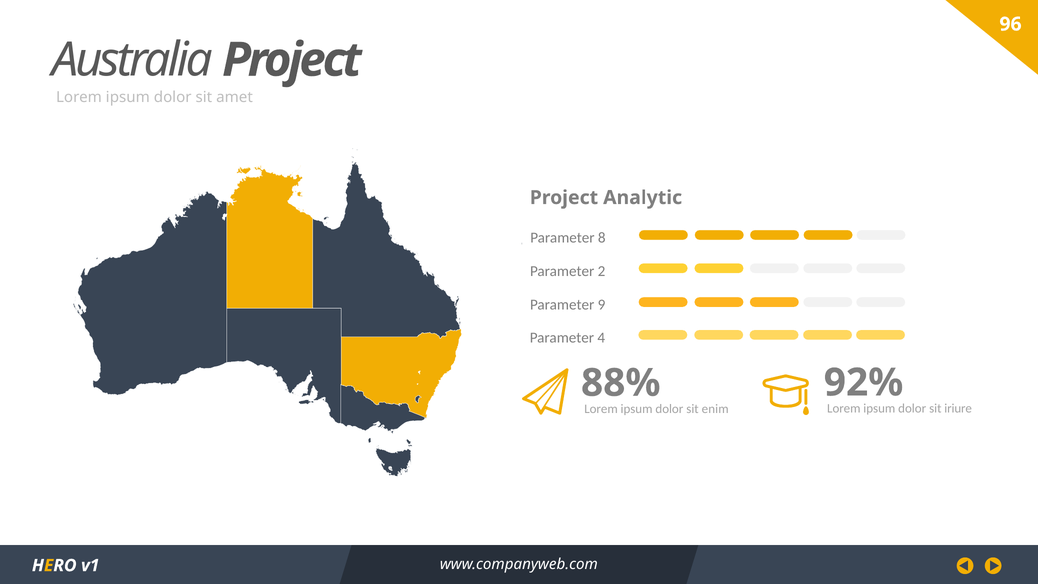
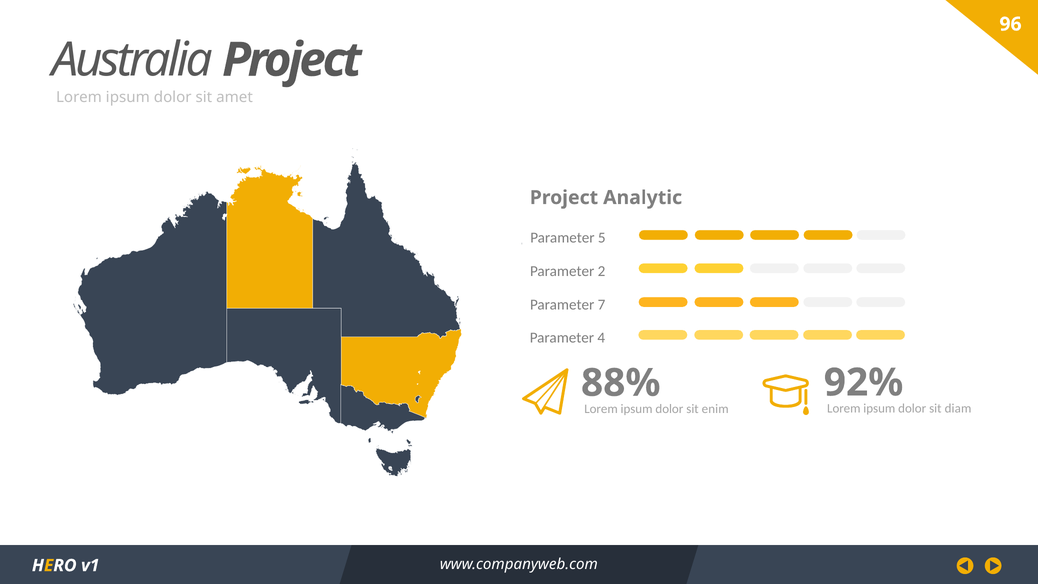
8: 8 -> 5 (602, 238)
9: 9 -> 7 (602, 305)
iriure: iriure -> diam (958, 408)
